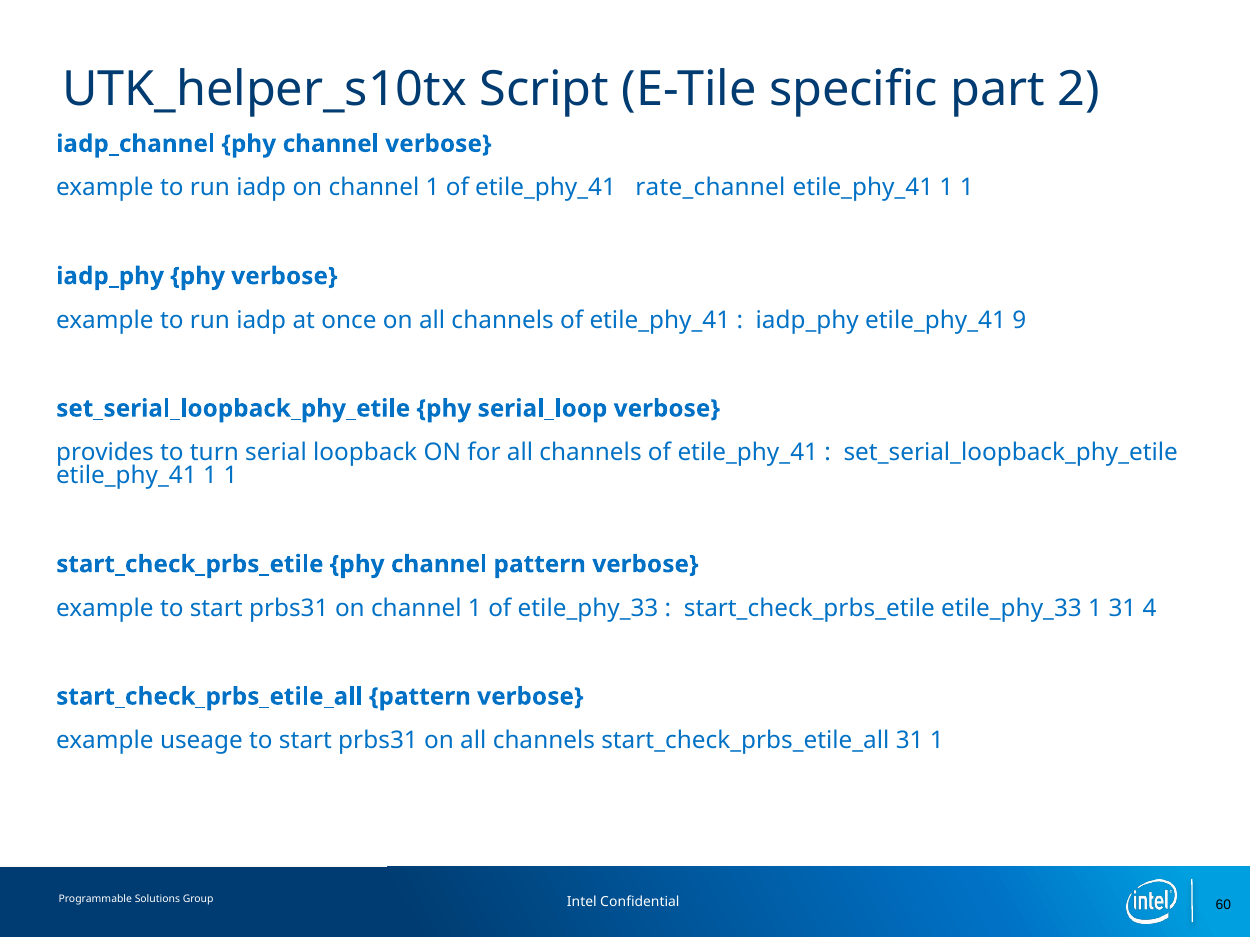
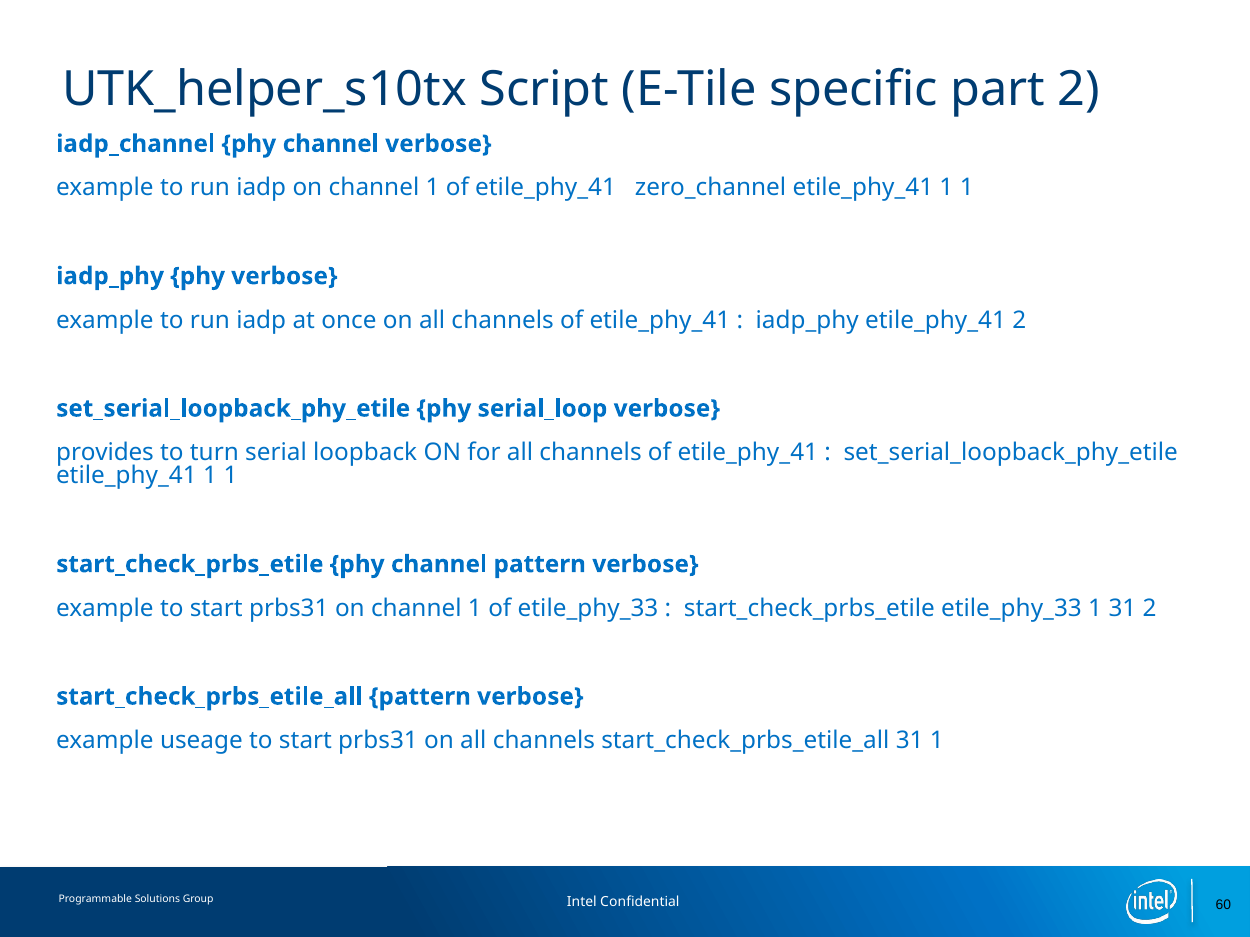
rate_channel: rate_channel -> zero_channel (711, 188)
etile_phy_41 9: 9 -> 2 (1019, 320)
31 4: 4 -> 2 (1150, 609)
